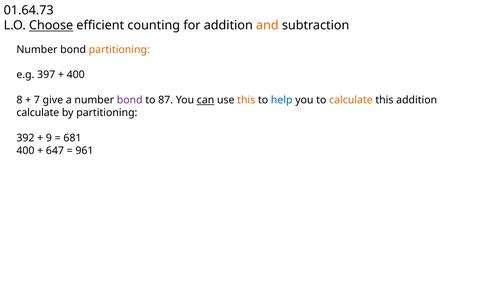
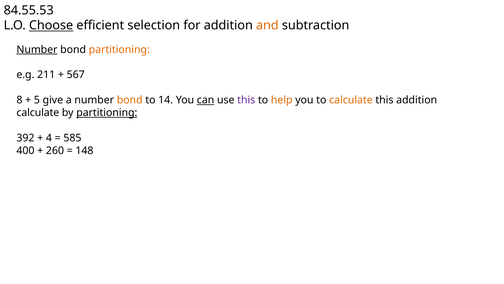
01.64.73: 01.64.73 -> 84.55.53 (29, 10)
counting: counting -> selection (154, 25)
Number underline: none -> present (37, 49)
397: 397 -> 211 (46, 75)
400: 400 -> 567 (76, 75)
7: 7 -> 5 (37, 100)
bond colour: purple -> orange (130, 100)
87: 87 -> 14 (166, 100)
this colour: orange -> purple (246, 100)
help colour: blue -> orange (282, 100)
partitioning underline: none -> present (107, 112)
9: 9 -> 4 (49, 138)
681: 681 -> 585 (72, 138)
647: 647 -> 260 (55, 150)
961: 961 -> 148 (84, 150)
